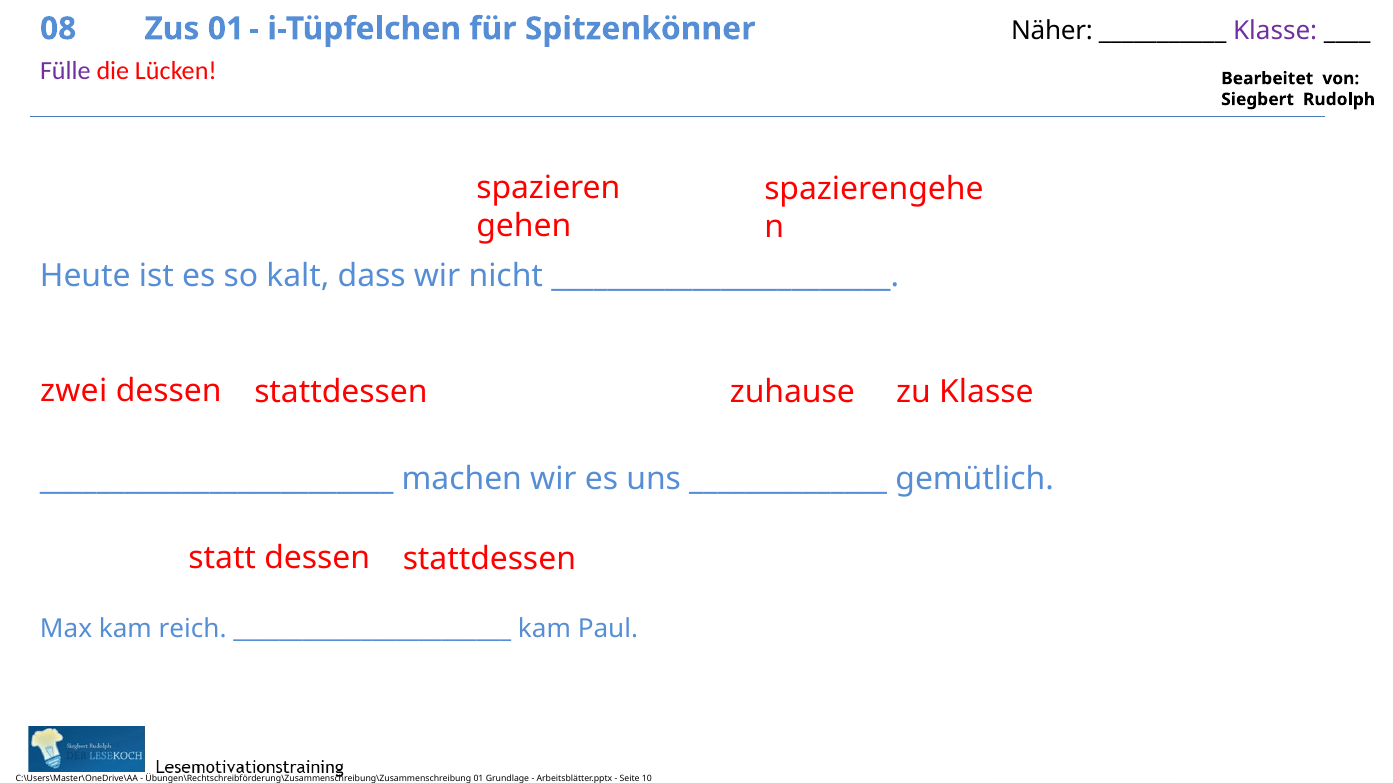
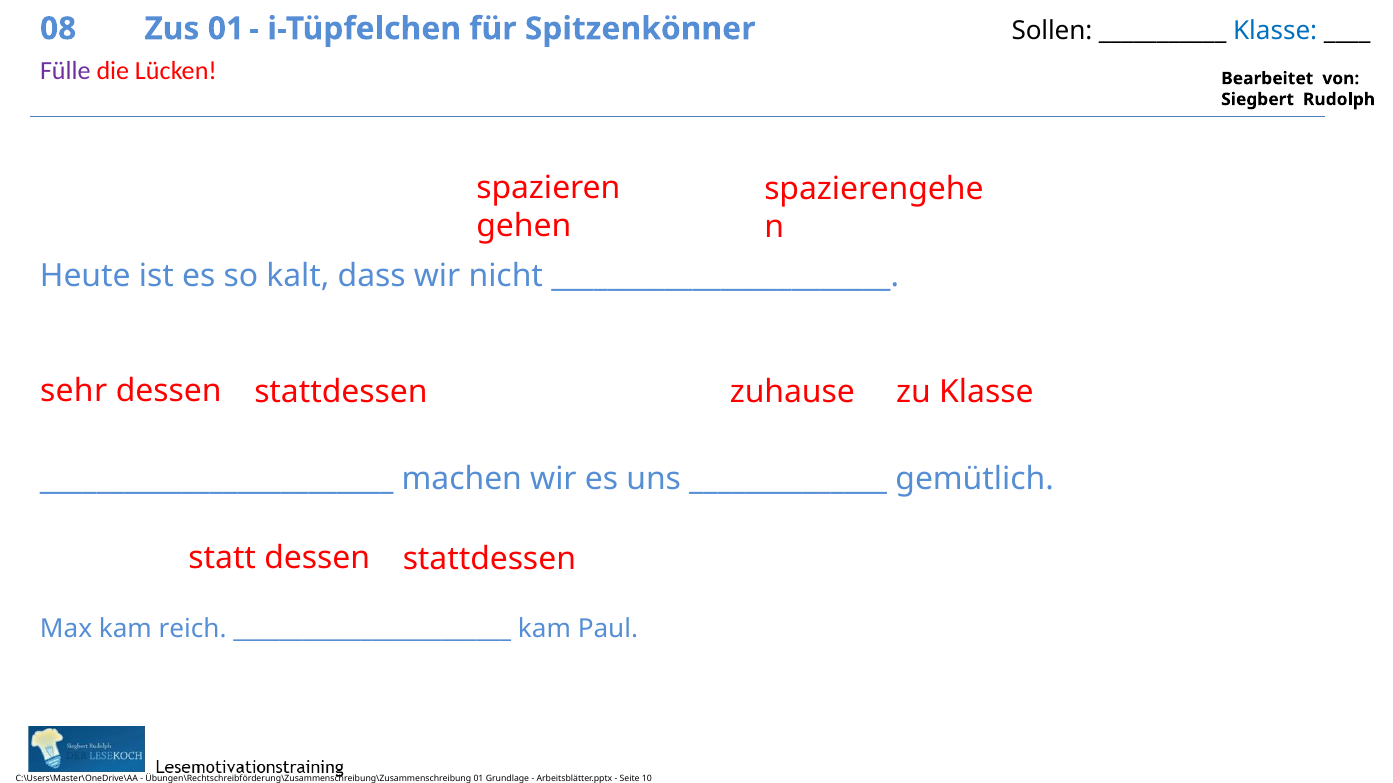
Näher: Näher -> Sollen (1052, 31)
Klasse colour: purple -> blue (1275, 31)
zwei: zwei -> sehr (74, 391)
